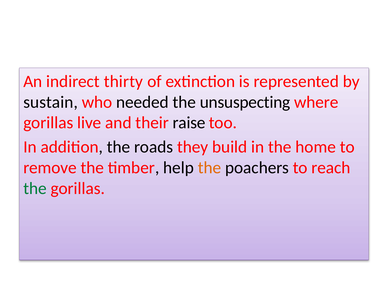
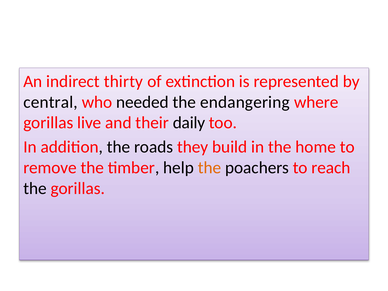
sustain: sustain -> central (51, 102)
unsuspecting: unsuspecting -> endangering (245, 102)
raise: raise -> daily (189, 123)
the colour: green -> black (35, 188)
